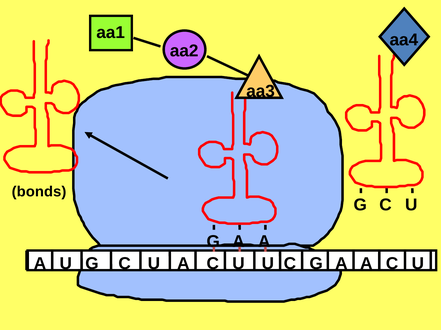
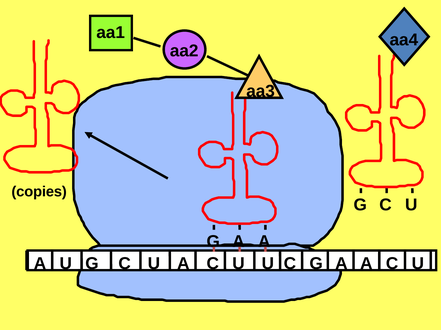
bonds: bonds -> copies (39, 192)
